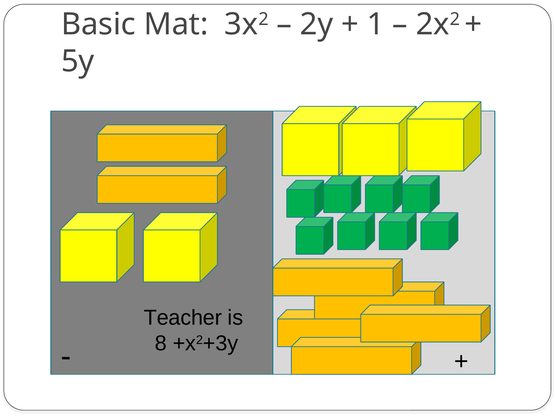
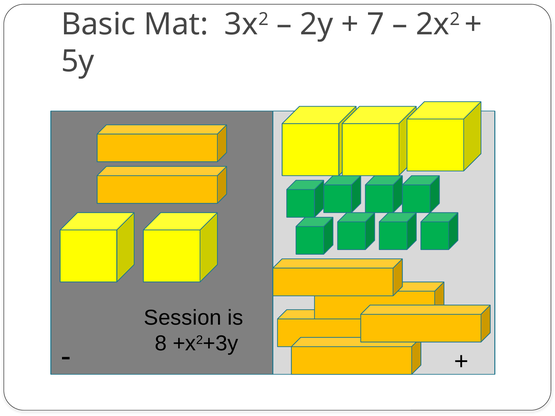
1: 1 -> 7 (376, 24)
Teacher: Teacher -> Session (183, 318)
